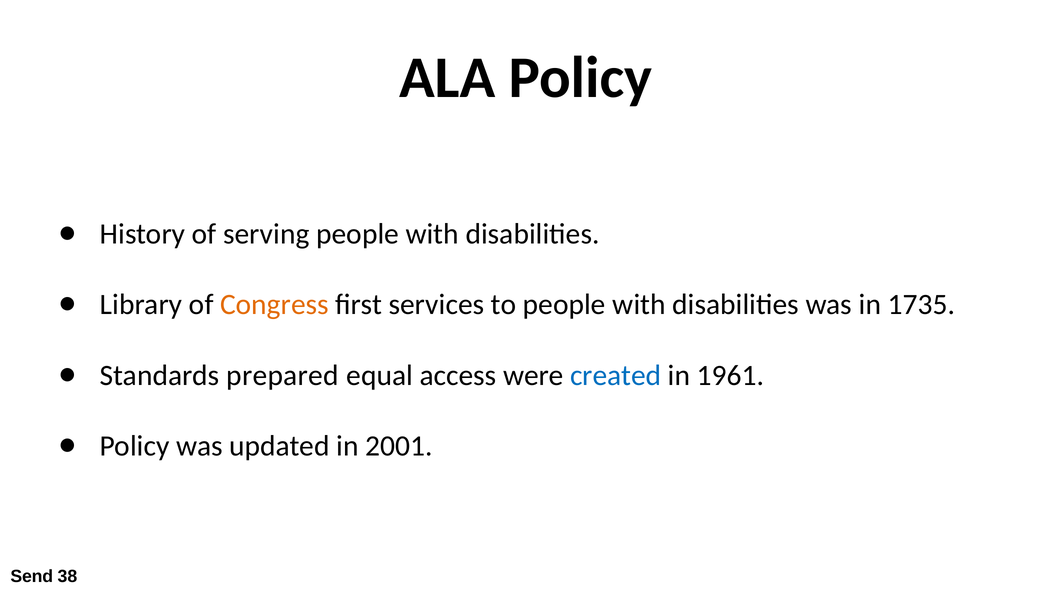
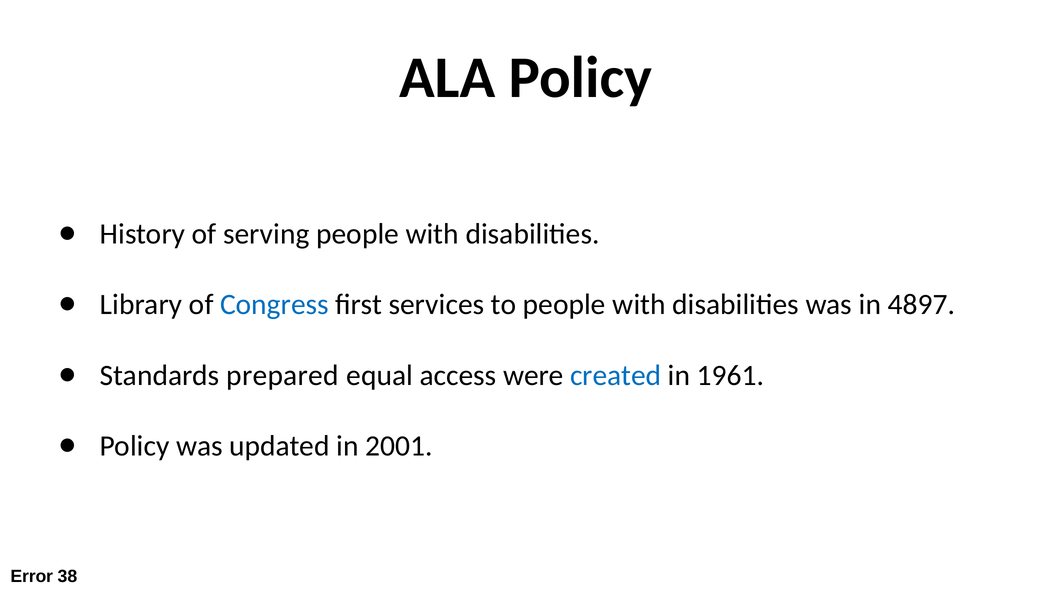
Congress colour: orange -> blue (274, 305)
1735: 1735 -> 4897 (921, 305)
Send: Send -> Error (32, 577)
